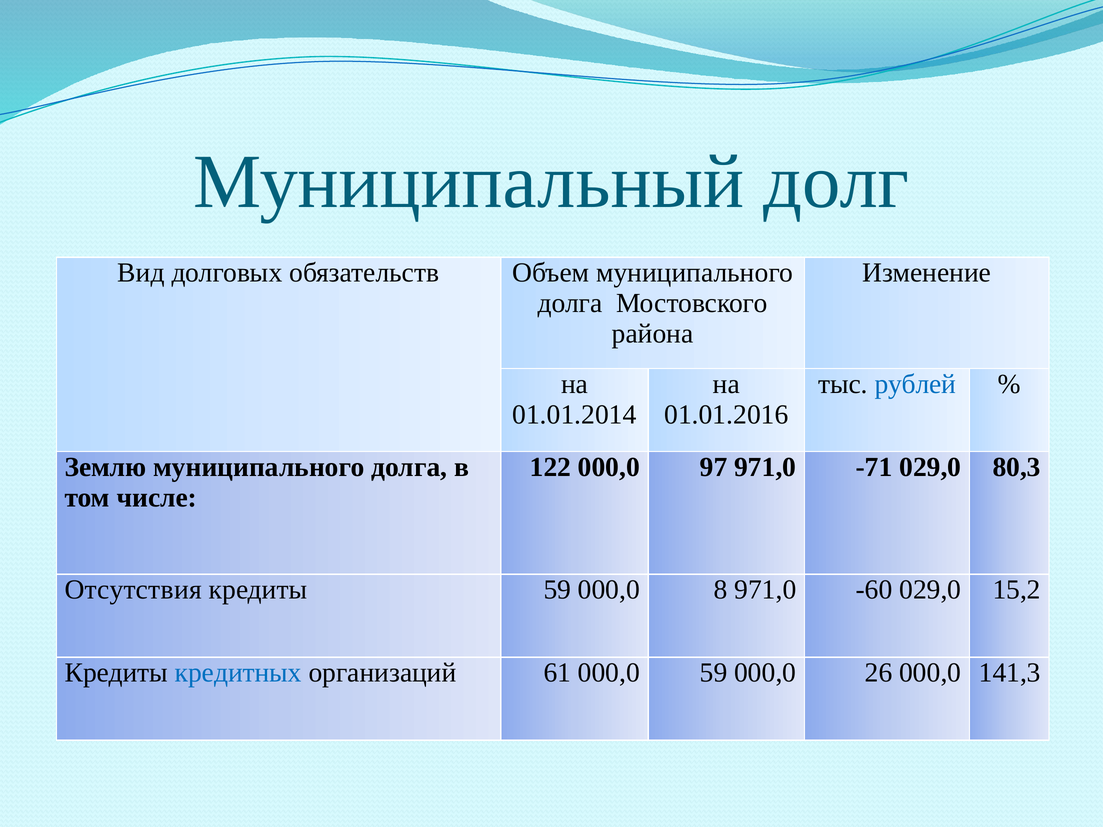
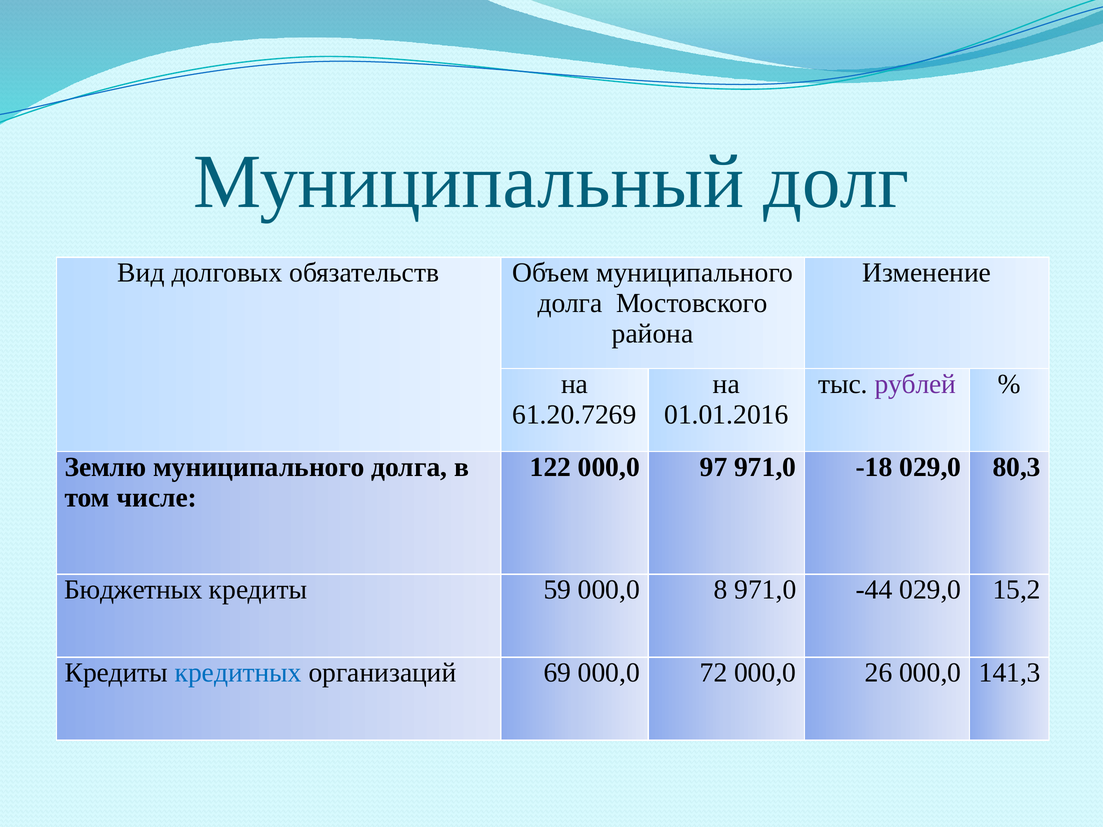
рублей colour: blue -> purple (915, 384)
01.01.2014: 01.01.2014 -> 61.20.7269 (574, 415)
-71: -71 -> -18 (874, 467)
Отсутствия: Отсутствия -> Бюджетных (133, 590)
-60: -60 -> -44 (874, 590)
61: 61 -> 69 (557, 673)
000,0 59: 59 -> 72 (714, 673)
